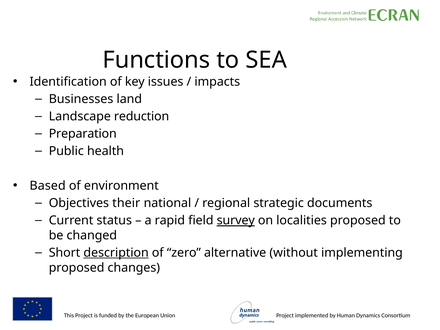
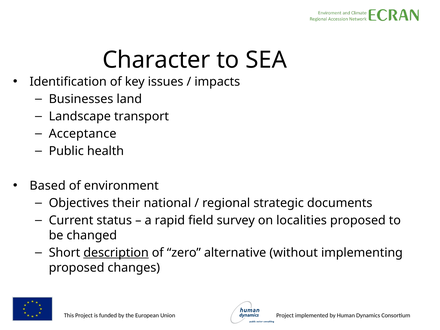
Functions: Functions -> Character (156, 60)
reduction: reduction -> transport (142, 116)
Preparation: Preparation -> Acceptance (83, 134)
survey underline: present -> none (236, 220)
